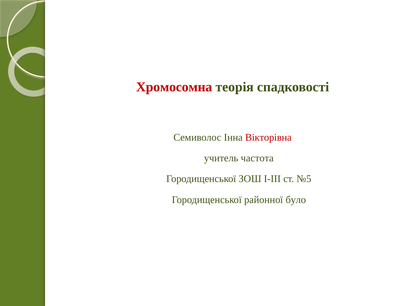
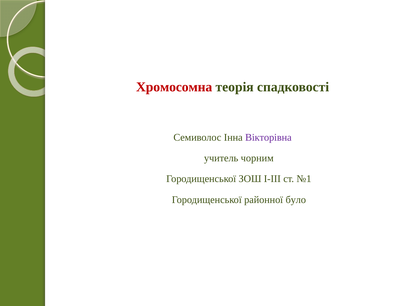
Вікторівна colour: red -> purple (268, 137)
частота: частота -> чорним (257, 158)
№5: №5 -> №1 (304, 179)
